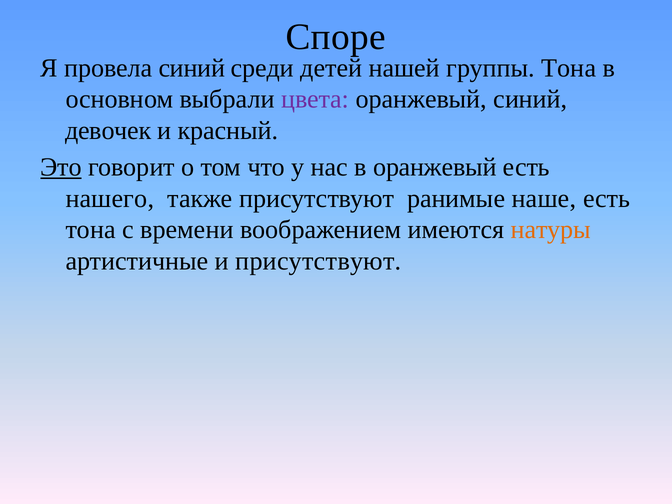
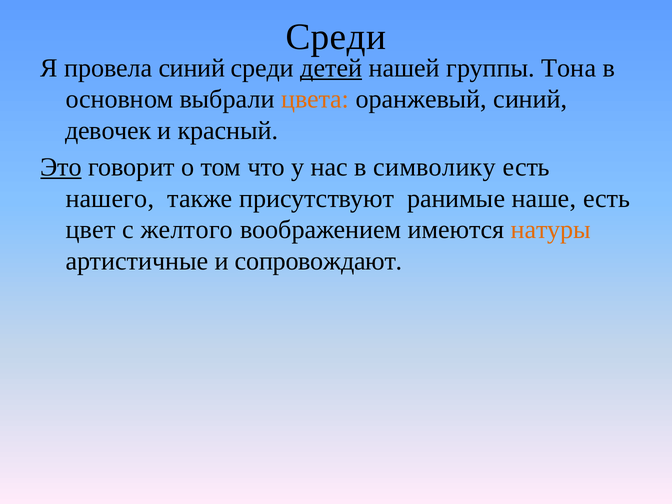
Споре: Споре -> Среди (336, 37)
детей underline: none -> present (331, 68)
цвета colour: purple -> orange (315, 99)
в оранжевый: оранжевый -> символику (435, 167)
тона: тона -> цвет (90, 230)
времени: времени -> желтого (187, 230)
и присутствуют: присутствуют -> сопровождают (319, 261)
